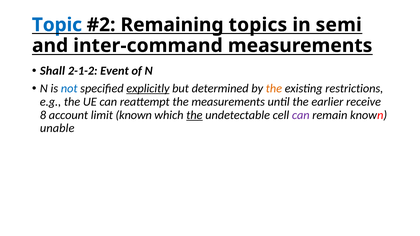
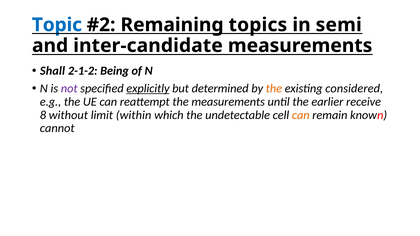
inter-command: inter-command -> inter-candidate (148, 46)
Event: Event -> Being (115, 71)
not colour: blue -> purple (69, 89)
restrictions: restrictions -> considered (354, 89)
account: account -> without (68, 115)
limit known: known -> within (134, 115)
the underline: present -> none (194, 115)
can colour: purple -> orange (301, 115)
unable: unable -> cannot (57, 128)
